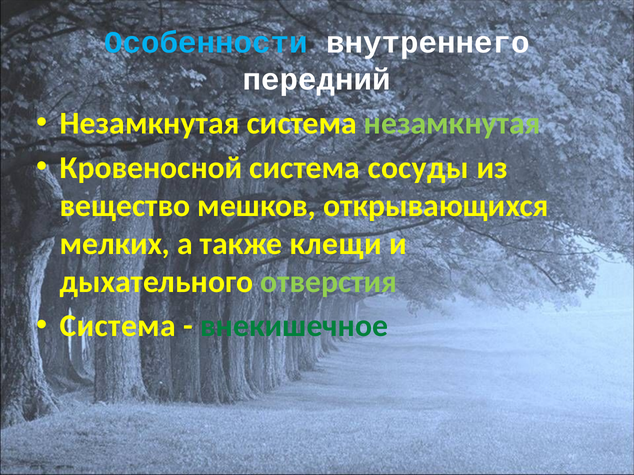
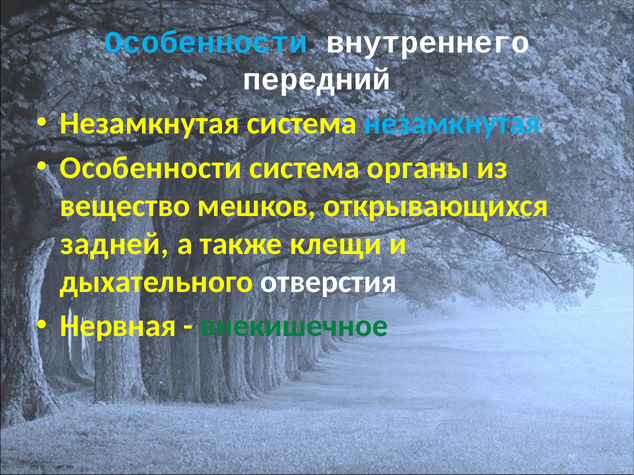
незамкнутая colour: light green -> light blue (452, 123)
Кровеносной: Кровеносной -> Особенности (151, 168)
сосуды: сосуды -> органы (418, 168)
мелких: мелких -> задней (115, 244)
отверстия colour: light green -> white (329, 282)
Система: Система -> Нервная (118, 326)
